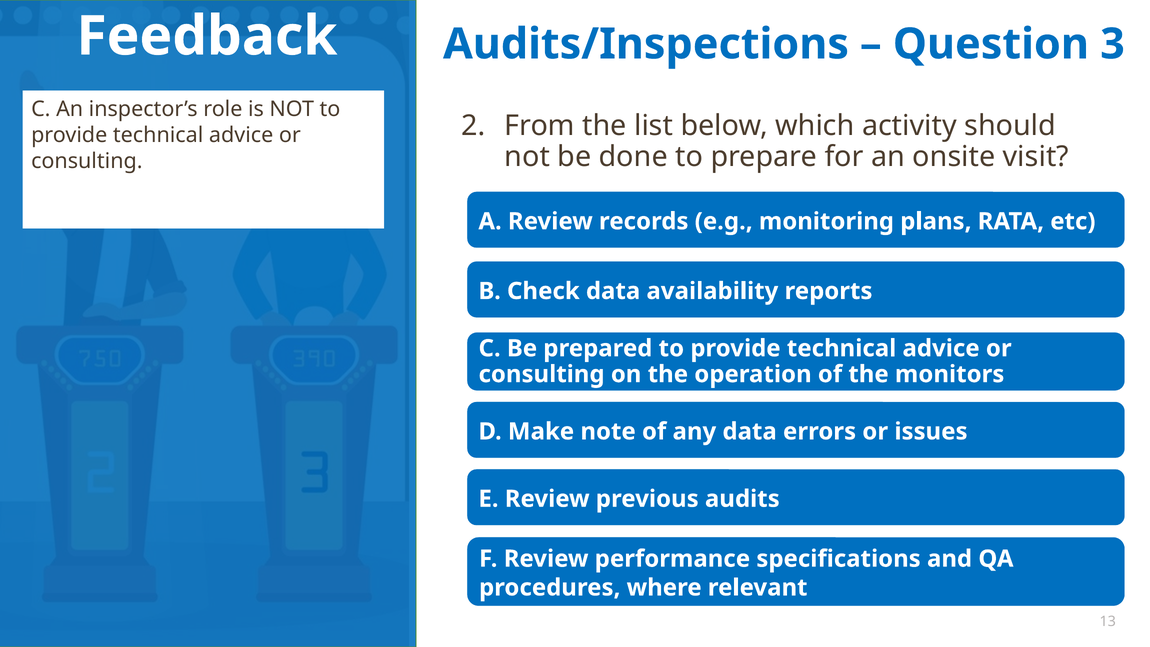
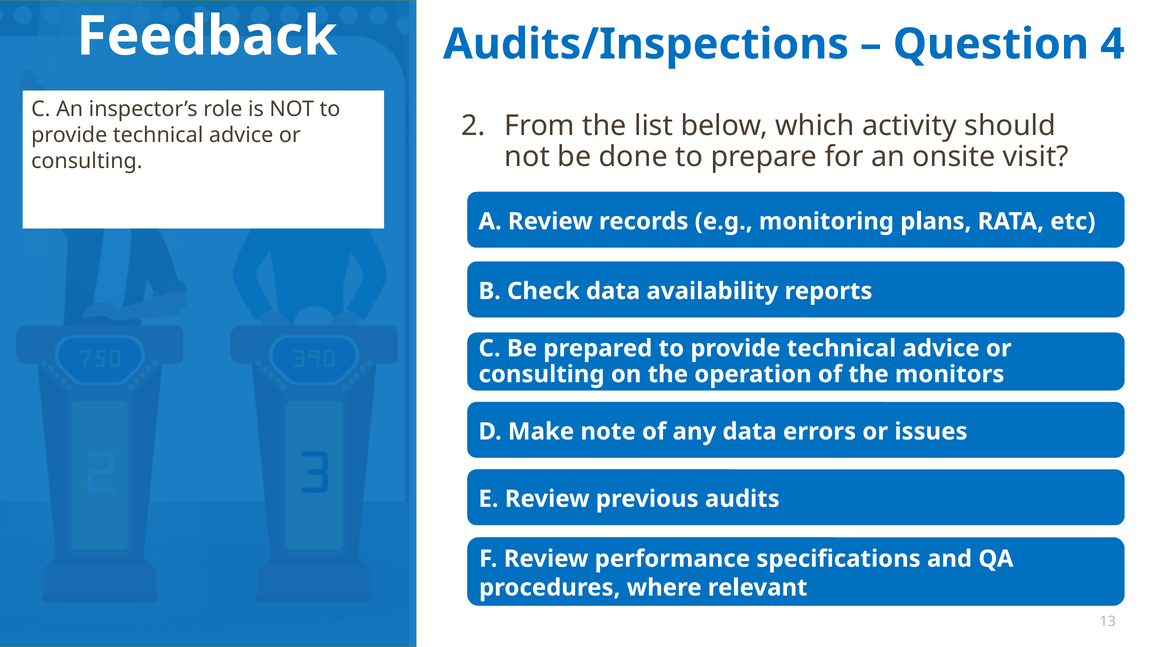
3: 3 -> 4 (1112, 44)
